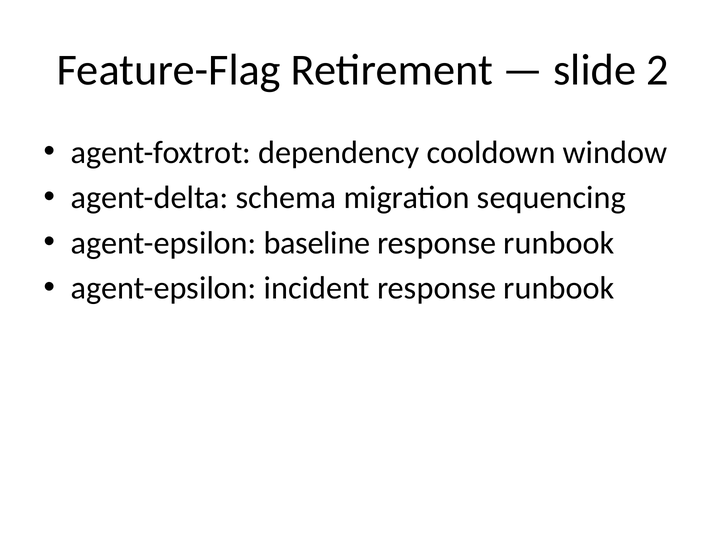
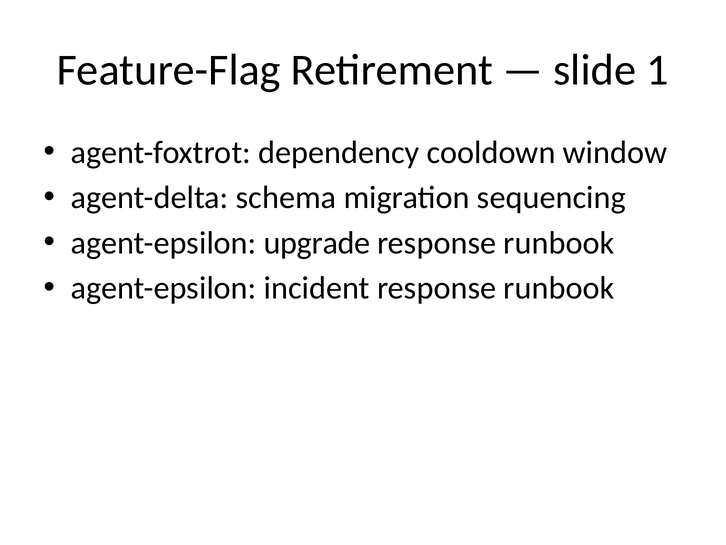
2: 2 -> 1 (657, 70)
baseline: baseline -> upgrade (317, 243)
